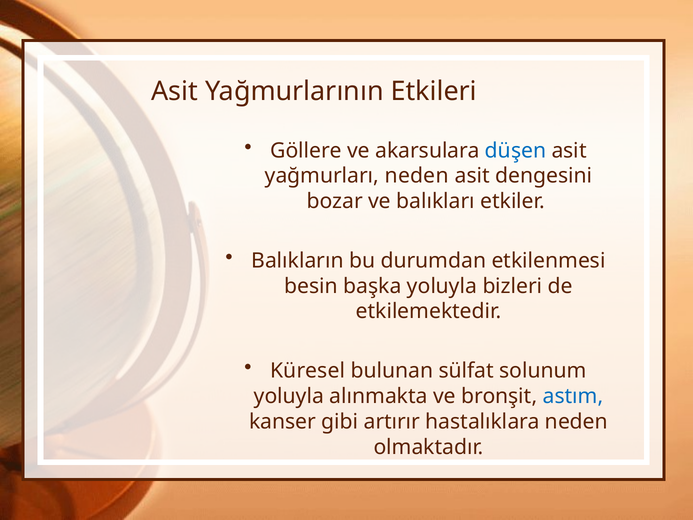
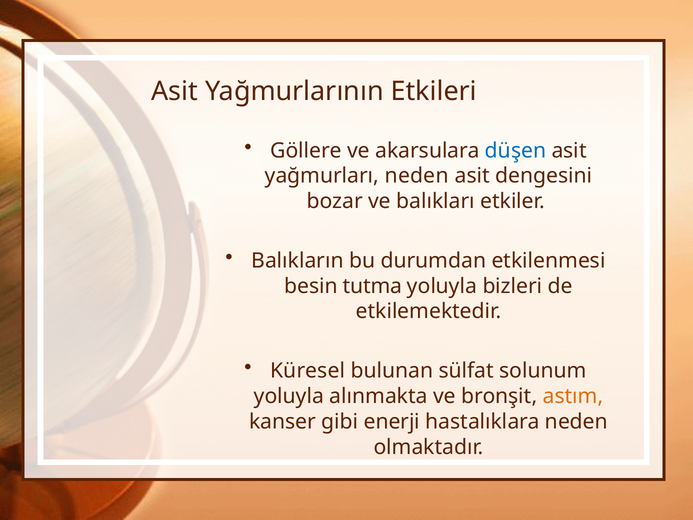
başka: başka -> tutma (372, 286)
astım colour: blue -> orange (573, 396)
artırır: artırır -> enerji (392, 421)
